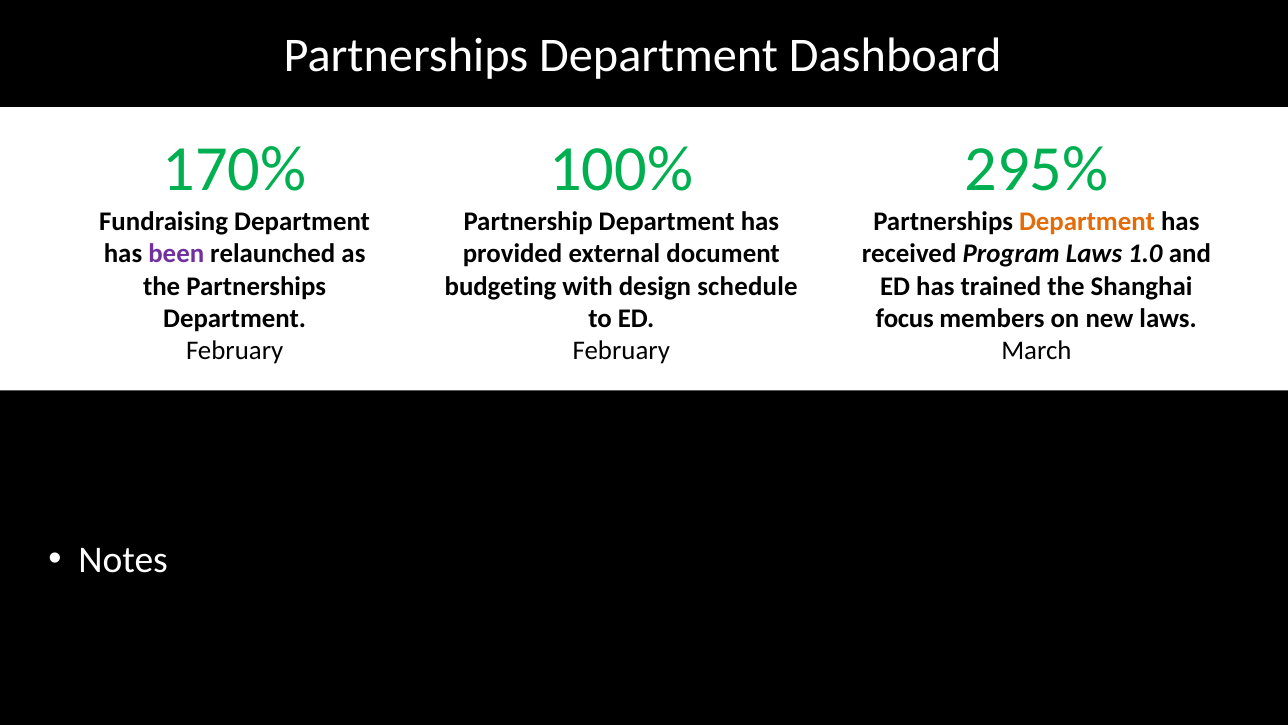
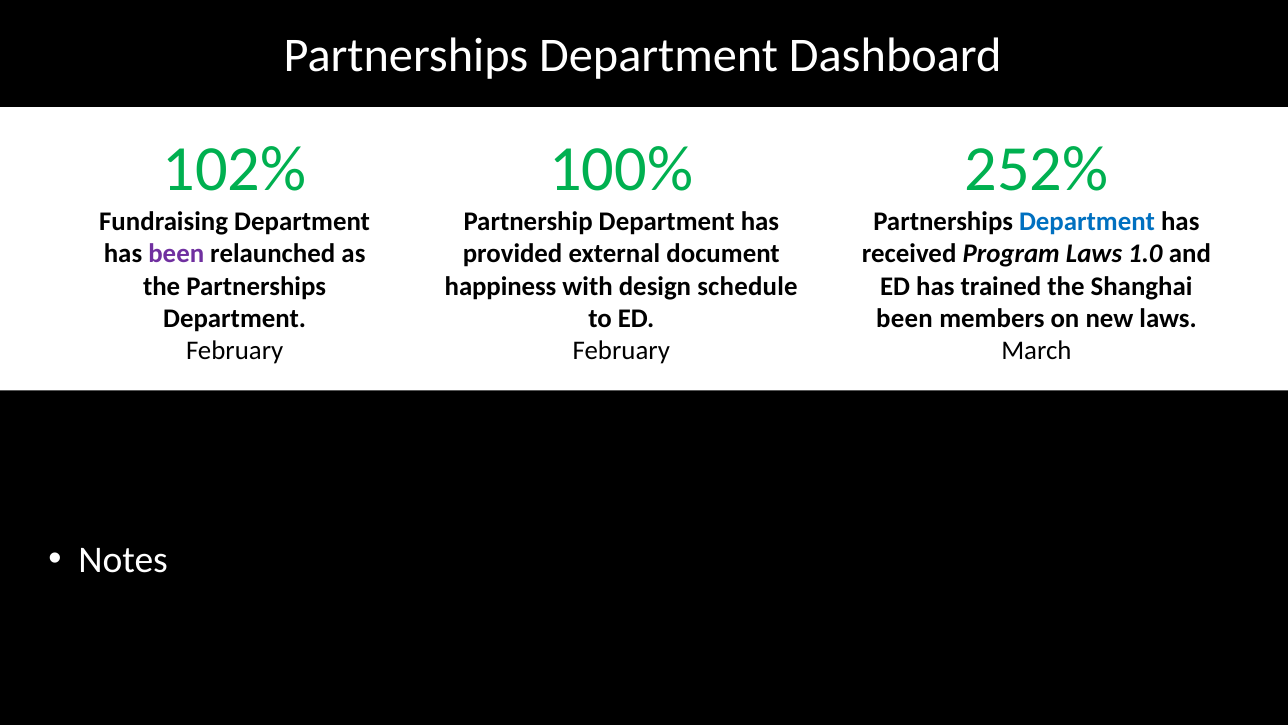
170%: 170% -> 102% (235, 169)
295%: 295% -> 252% (1036, 169)
Department colour: orange -> blue (1087, 222)
budgeting: budgeting -> happiness (501, 286)
focus: focus -> been (904, 318)
